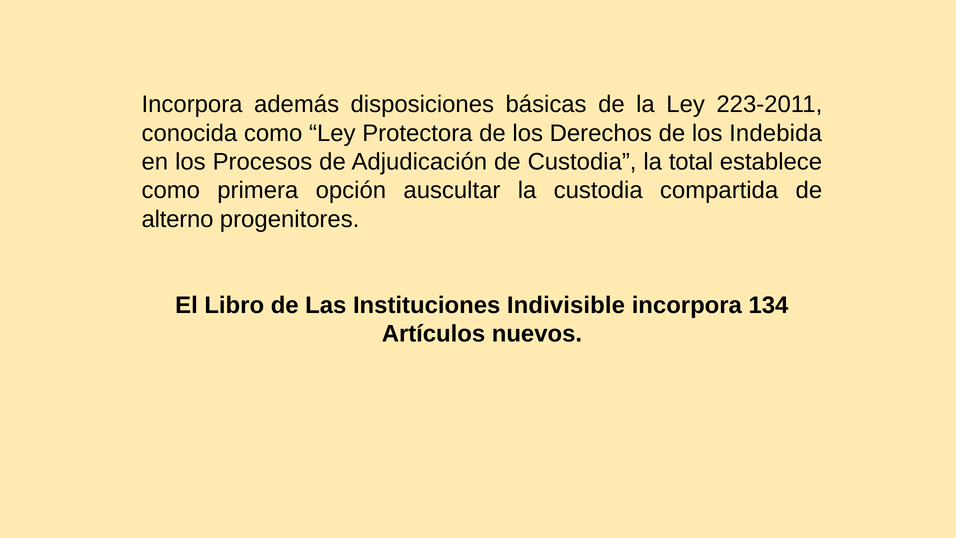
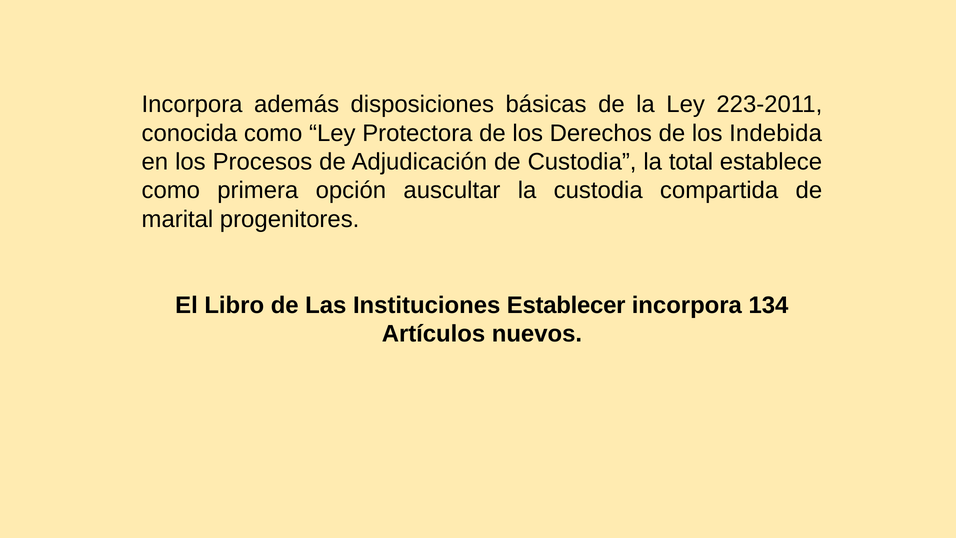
alterno: alterno -> marital (177, 219)
Indivisible: Indivisible -> Establecer (566, 305)
